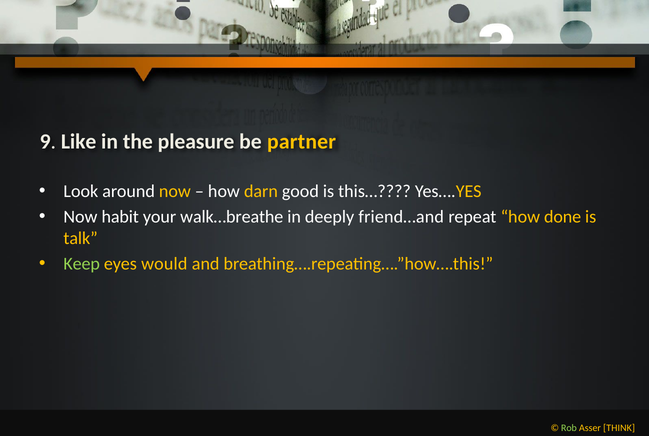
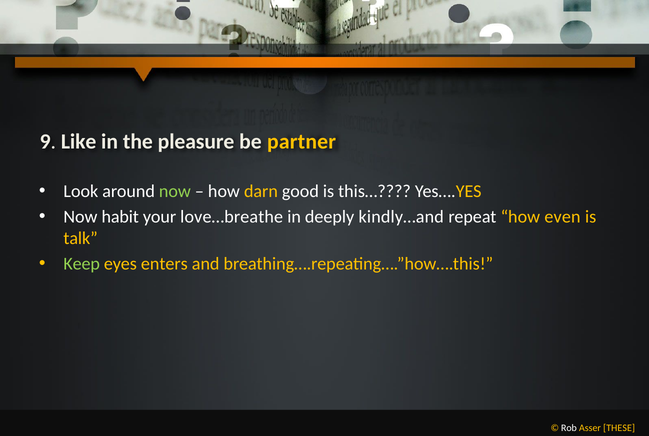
now colour: yellow -> light green (175, 192)
walk…breathe: walk…breathe -> love…breathe (232, 217)
friend…and: friend…and -> kindly…and (401, 217)
done: done -> even (562, 217)
would: would -> enters (164, 264)
Rob colour: light green -> white (569, 428)
THINK: THINK -> THESE (619, 428)
